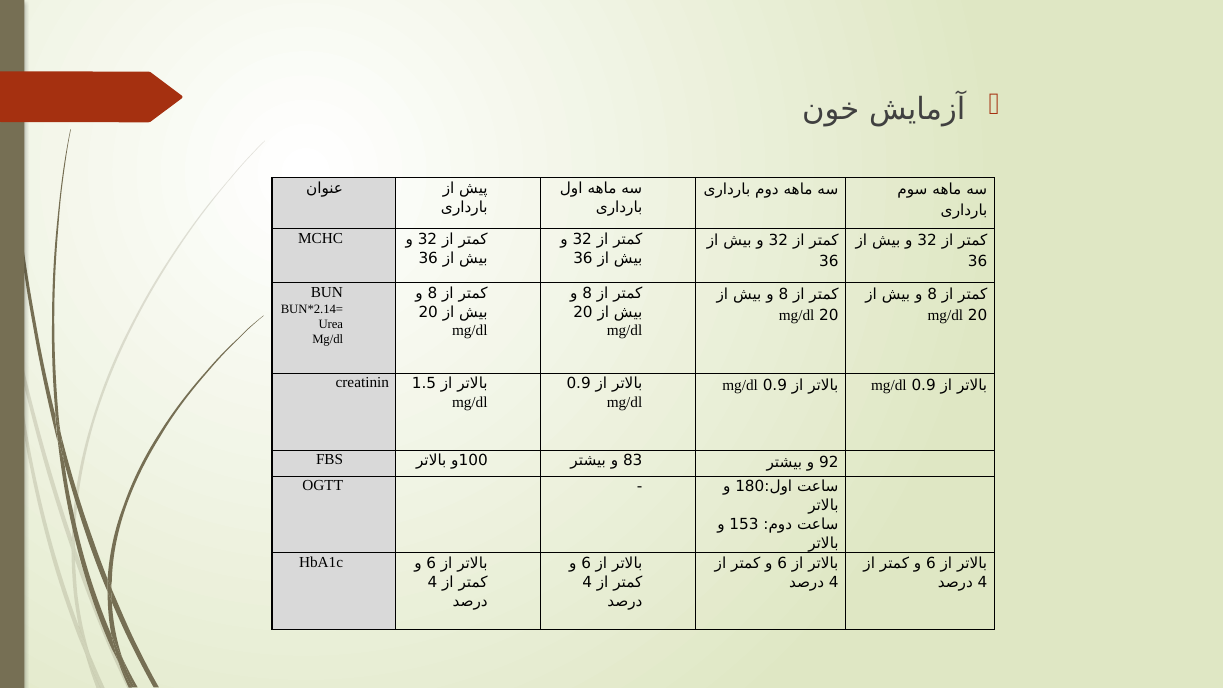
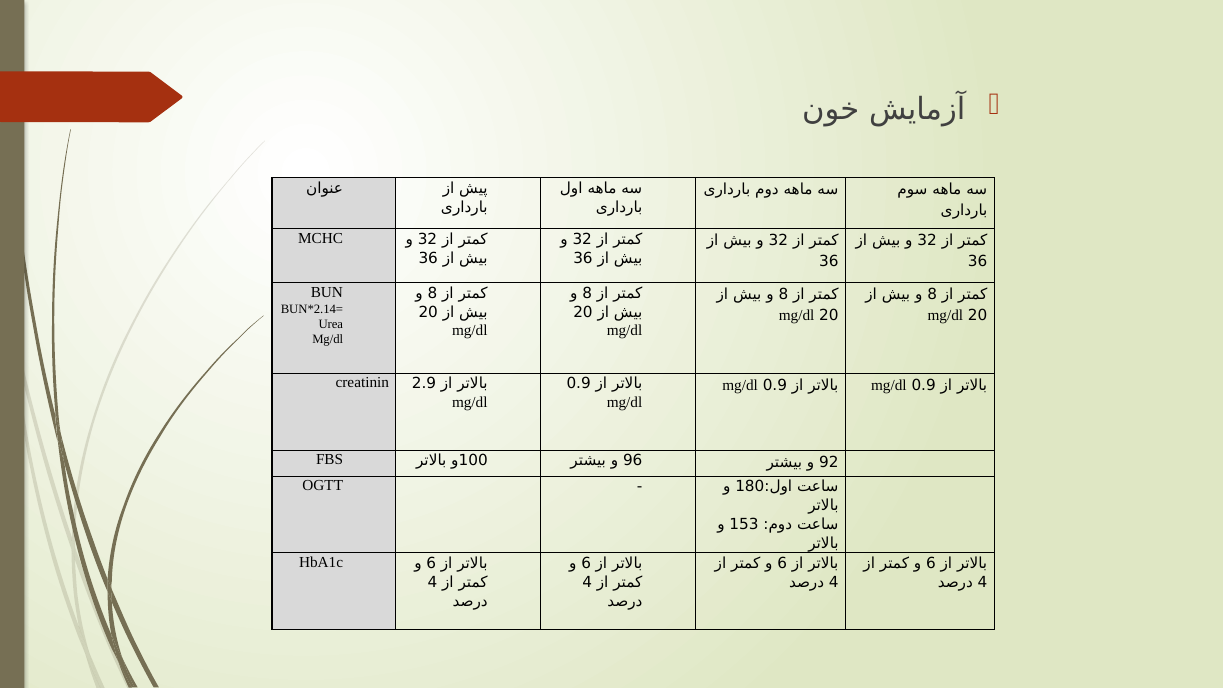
1.5: 1.5 -> 2.9 (424, 384)
83: 83 -> 96 (633, 461)
